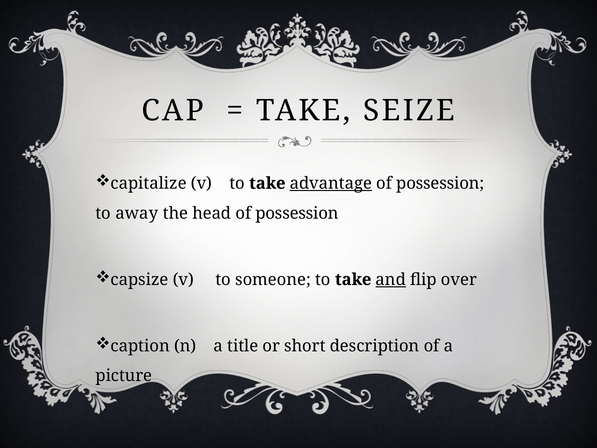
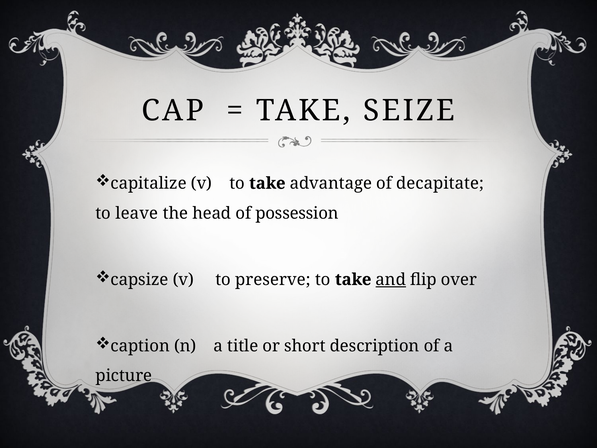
advantage underline: present -> none (331, 183)
possession: possession -> decapitate (440, 183)
away: away -> leave (137, 213)
someone: someone -> preserve (273, 279)
